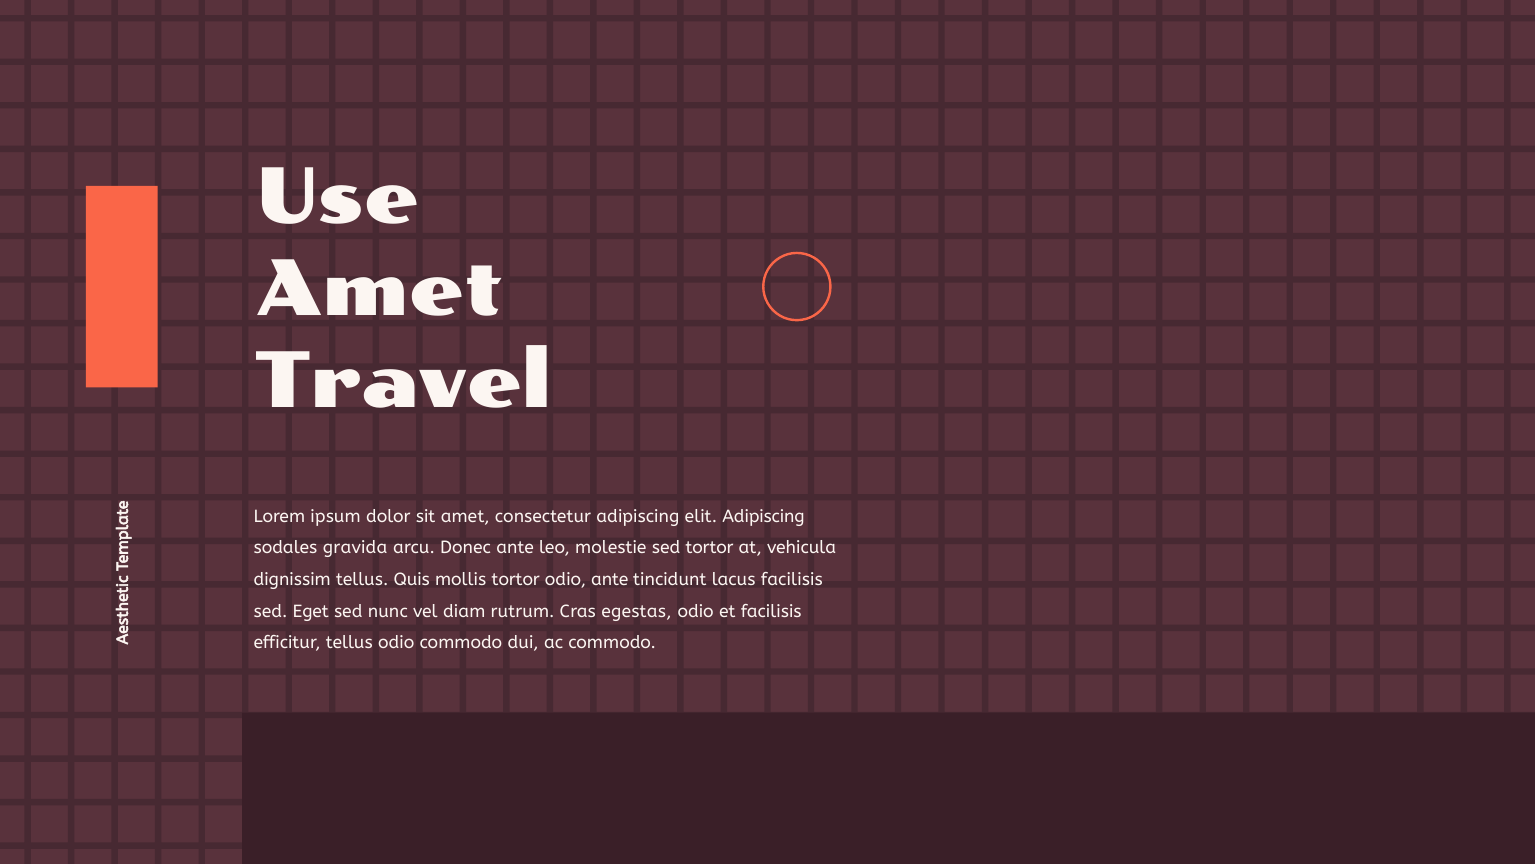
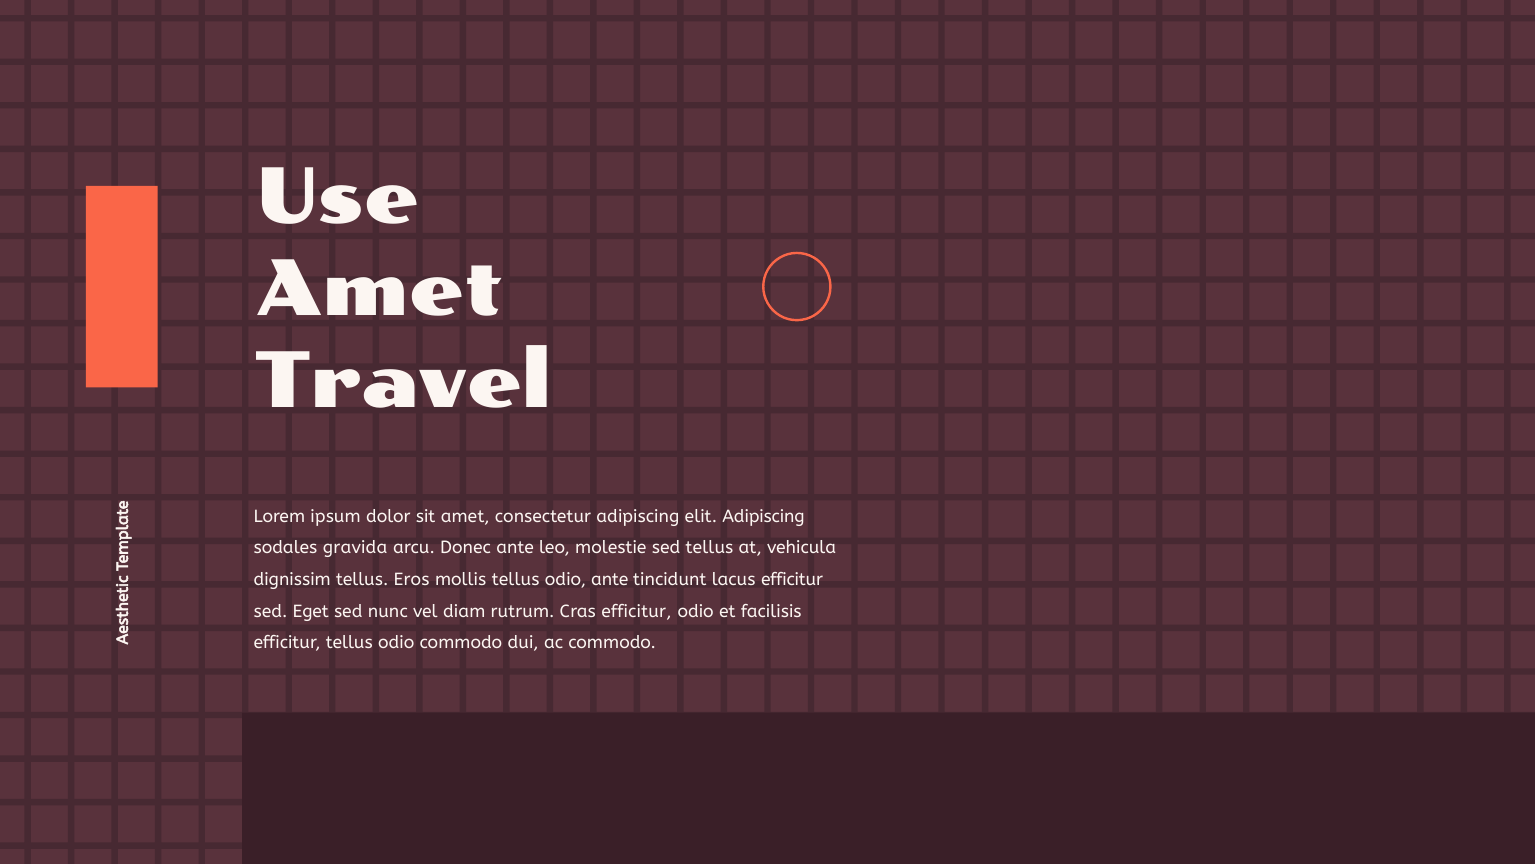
sed tortor: tortor -> tellus (710, 548)
Quis: Quis -> Eros (412, 579)
mollis tortor: tortor -> tellus (516, 579)
lacus facilisis: facilisis -> efficitur (792, 579)
Cras egestas: egestas -> efficitur (637, 611)
